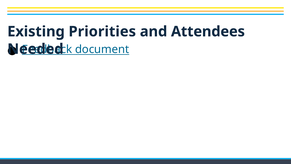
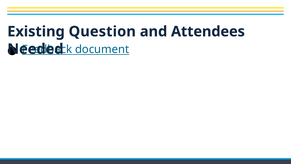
Priorities: Priorities -> Question (102, 31)
